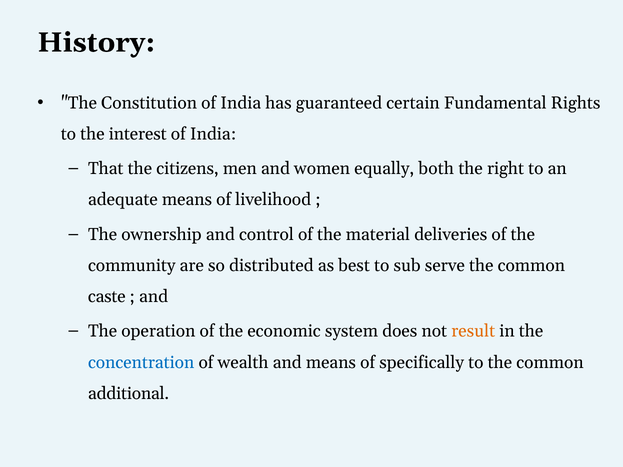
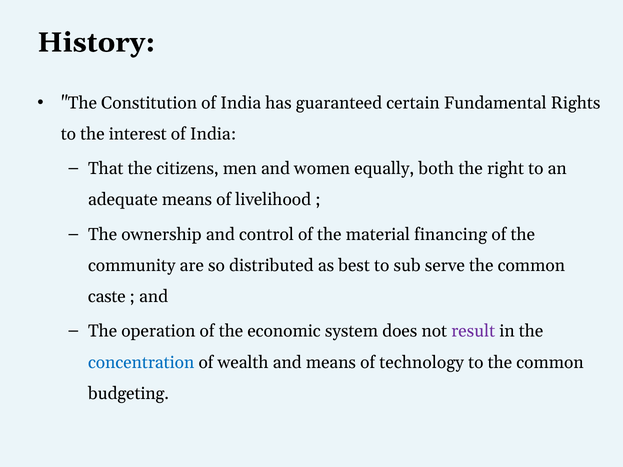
deliveries: deliveries -> financing (451, 234)
result colour: orange -> purple (473, 331)
specifically: specifically -> technology (422, 363)
additional: additional -> budgeting (129, 394)
